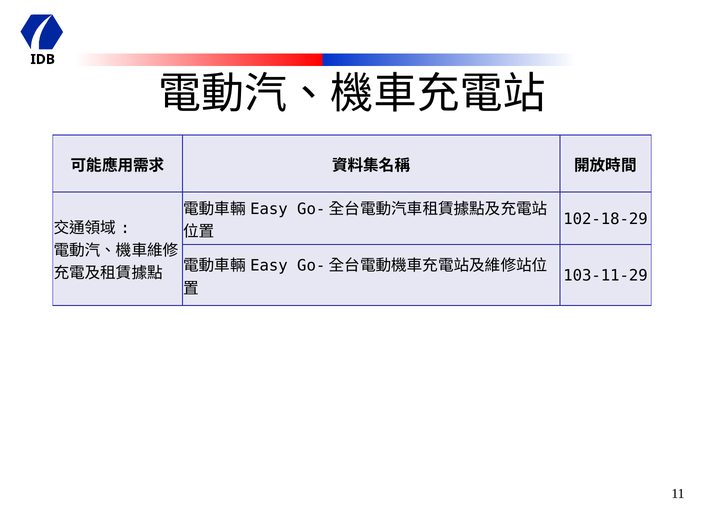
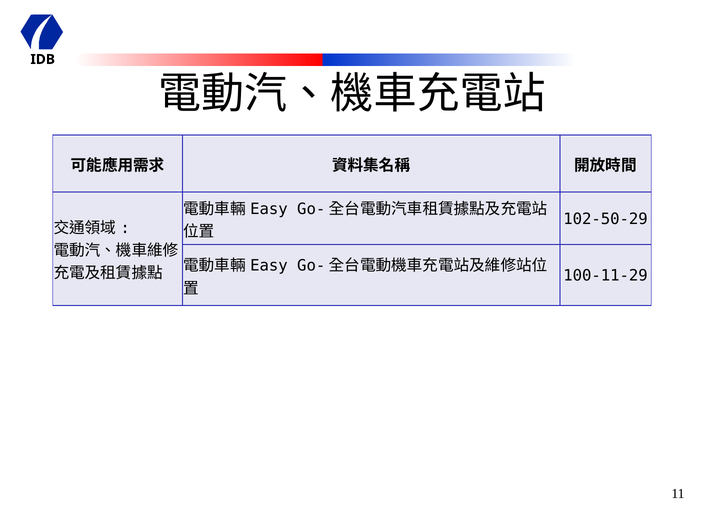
102-18-29: 102-18-29 -> 102-50-29 (606, 219)
103-11-29: 103-11-29 -> 100-11-29 (606, 276)
